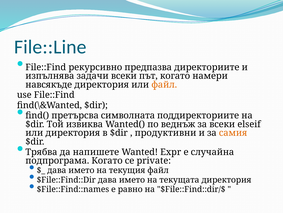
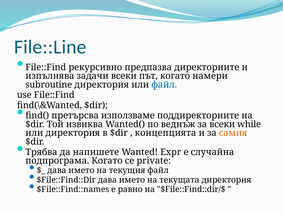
навсякъде: навсякъде -> subroutine (49, 84)
файл colour: orange -> blue (164, 84)
символната: символната -> използваме (128, 115)
elseif: elseif -> while (249, 124)
продуктивни: продуктивни -> концепцията (165, 133)
